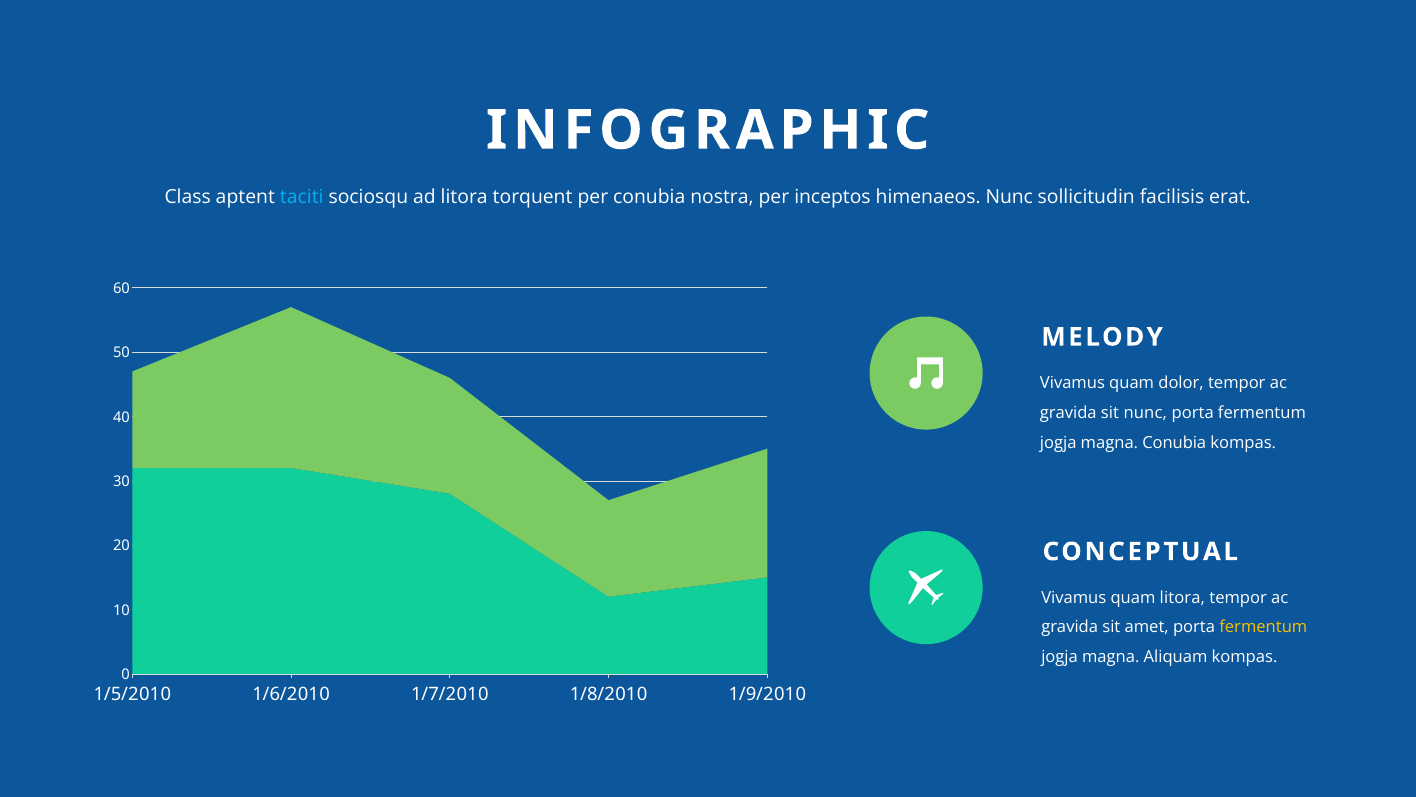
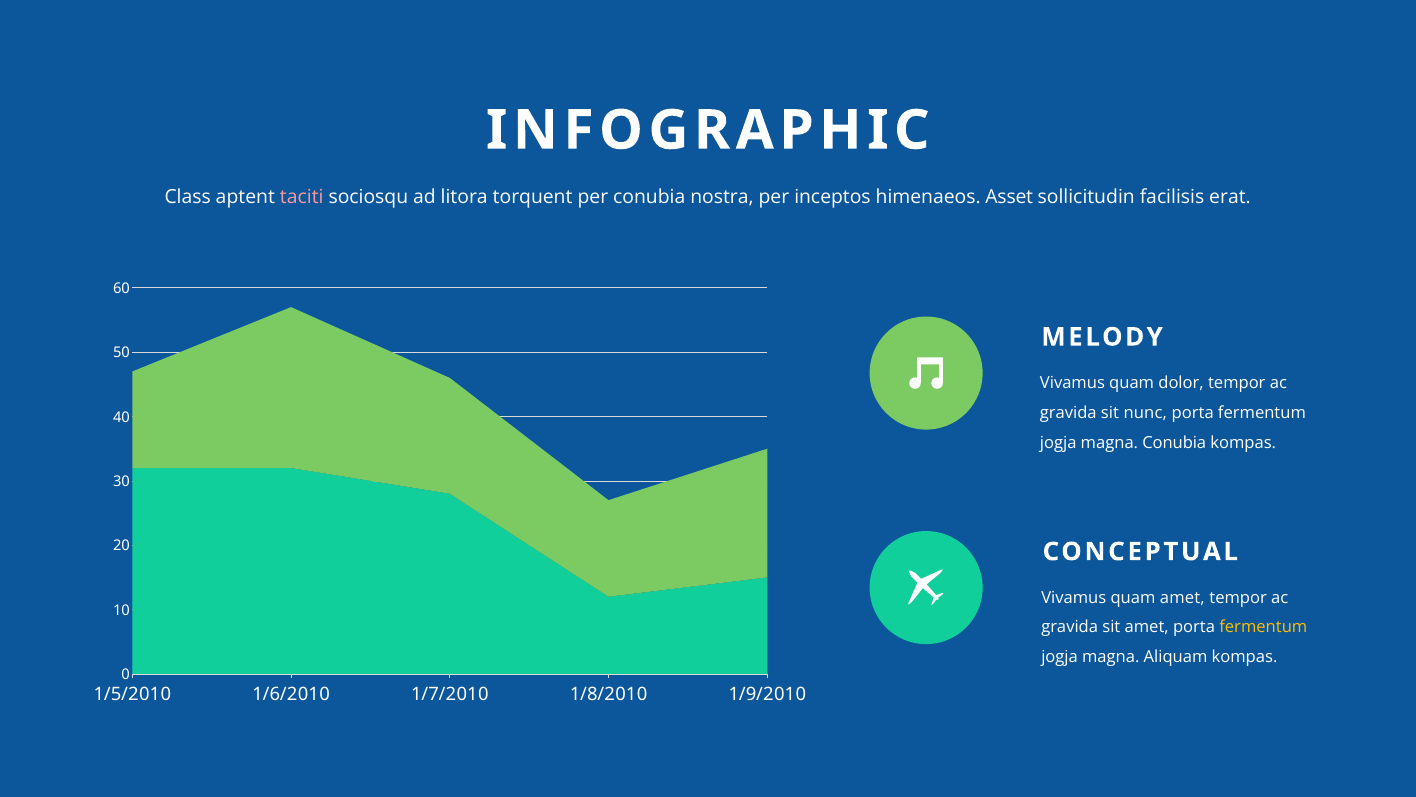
taciti colour: light blue -> pink (302, 197)
himenaeos Nunc: Nunc -> Asset (1009, 197)
quam litora: litora -> amet (1182, 597)
